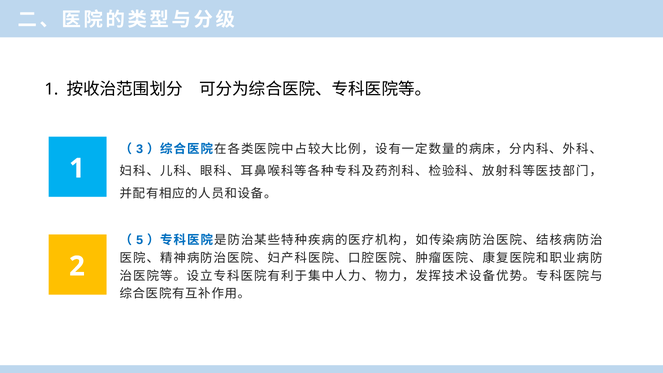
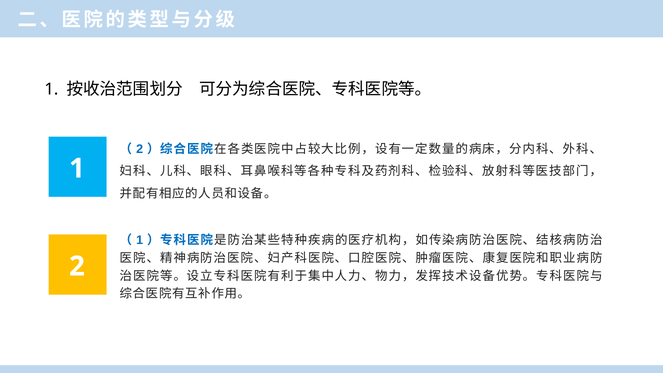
3: 3 -> 2 (140, 149)
5: 5 -> 1 (140, 240)
